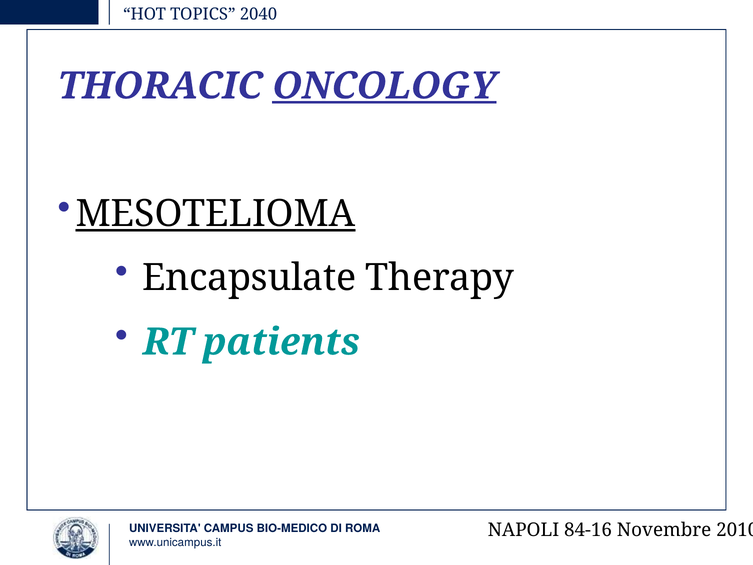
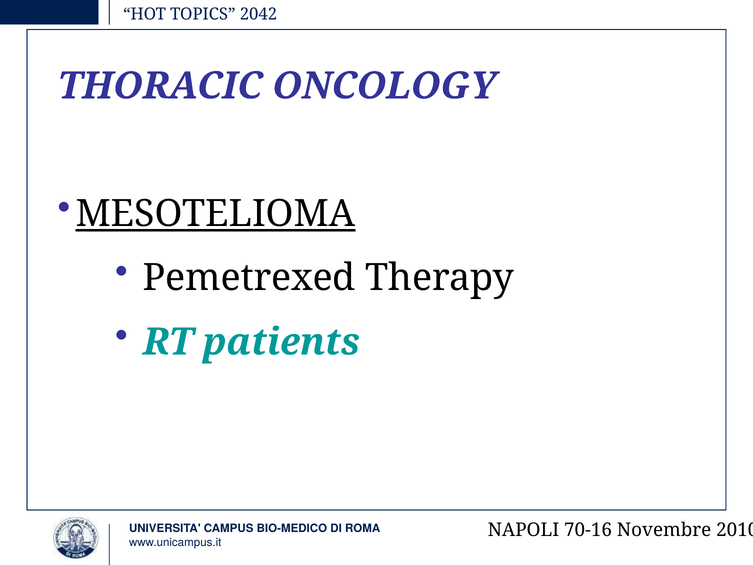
2040: 2040 -> 2042 (258, 14)
ONCOLOGY underline: present -> none (384, 86)
Encapsulate: Encapsulate -> Pemetrexed (249, 278)
84-16: 84-16 -> 70-16 (588, 530)
